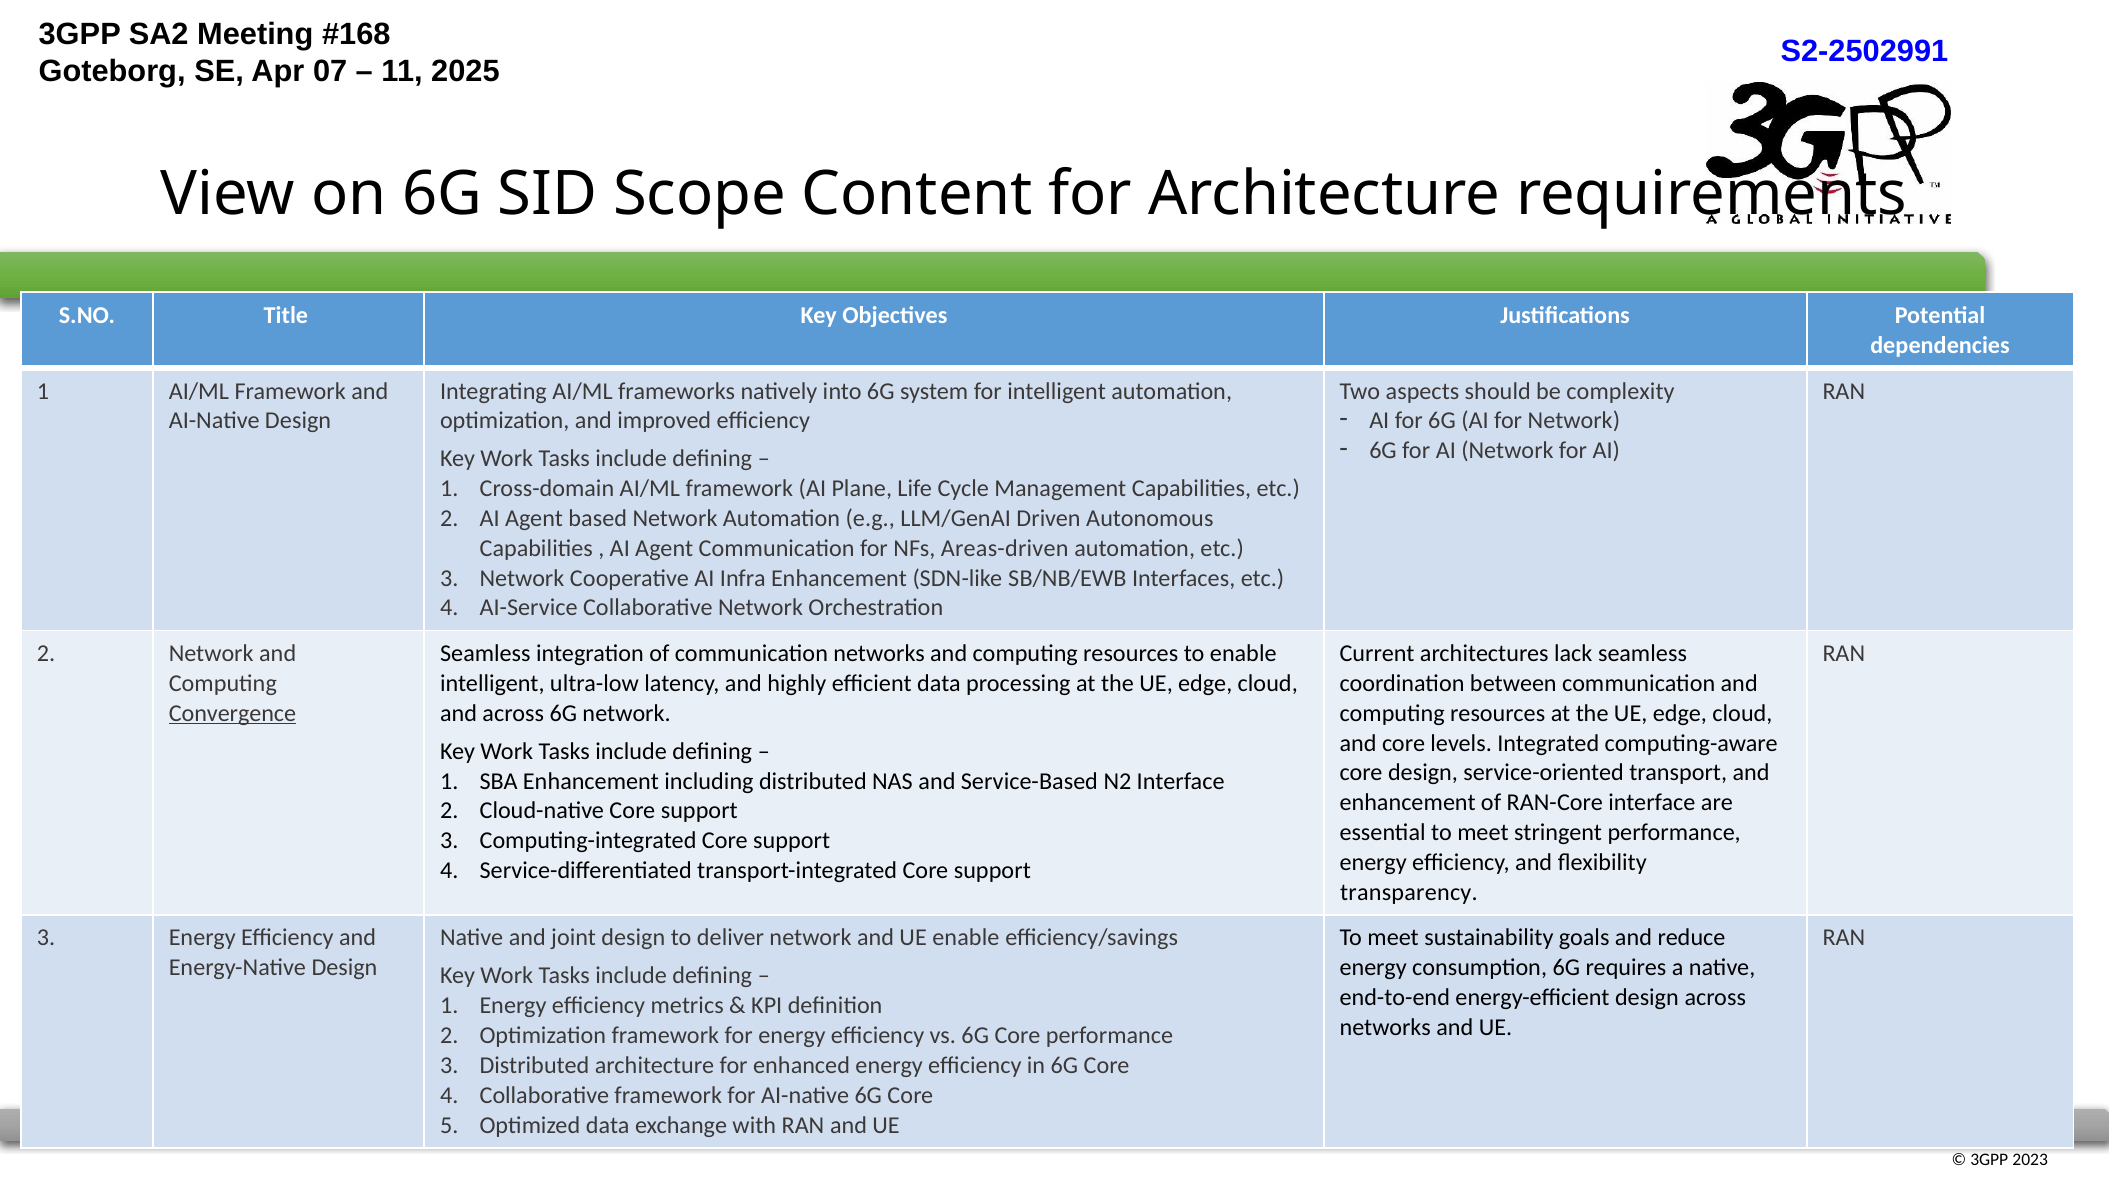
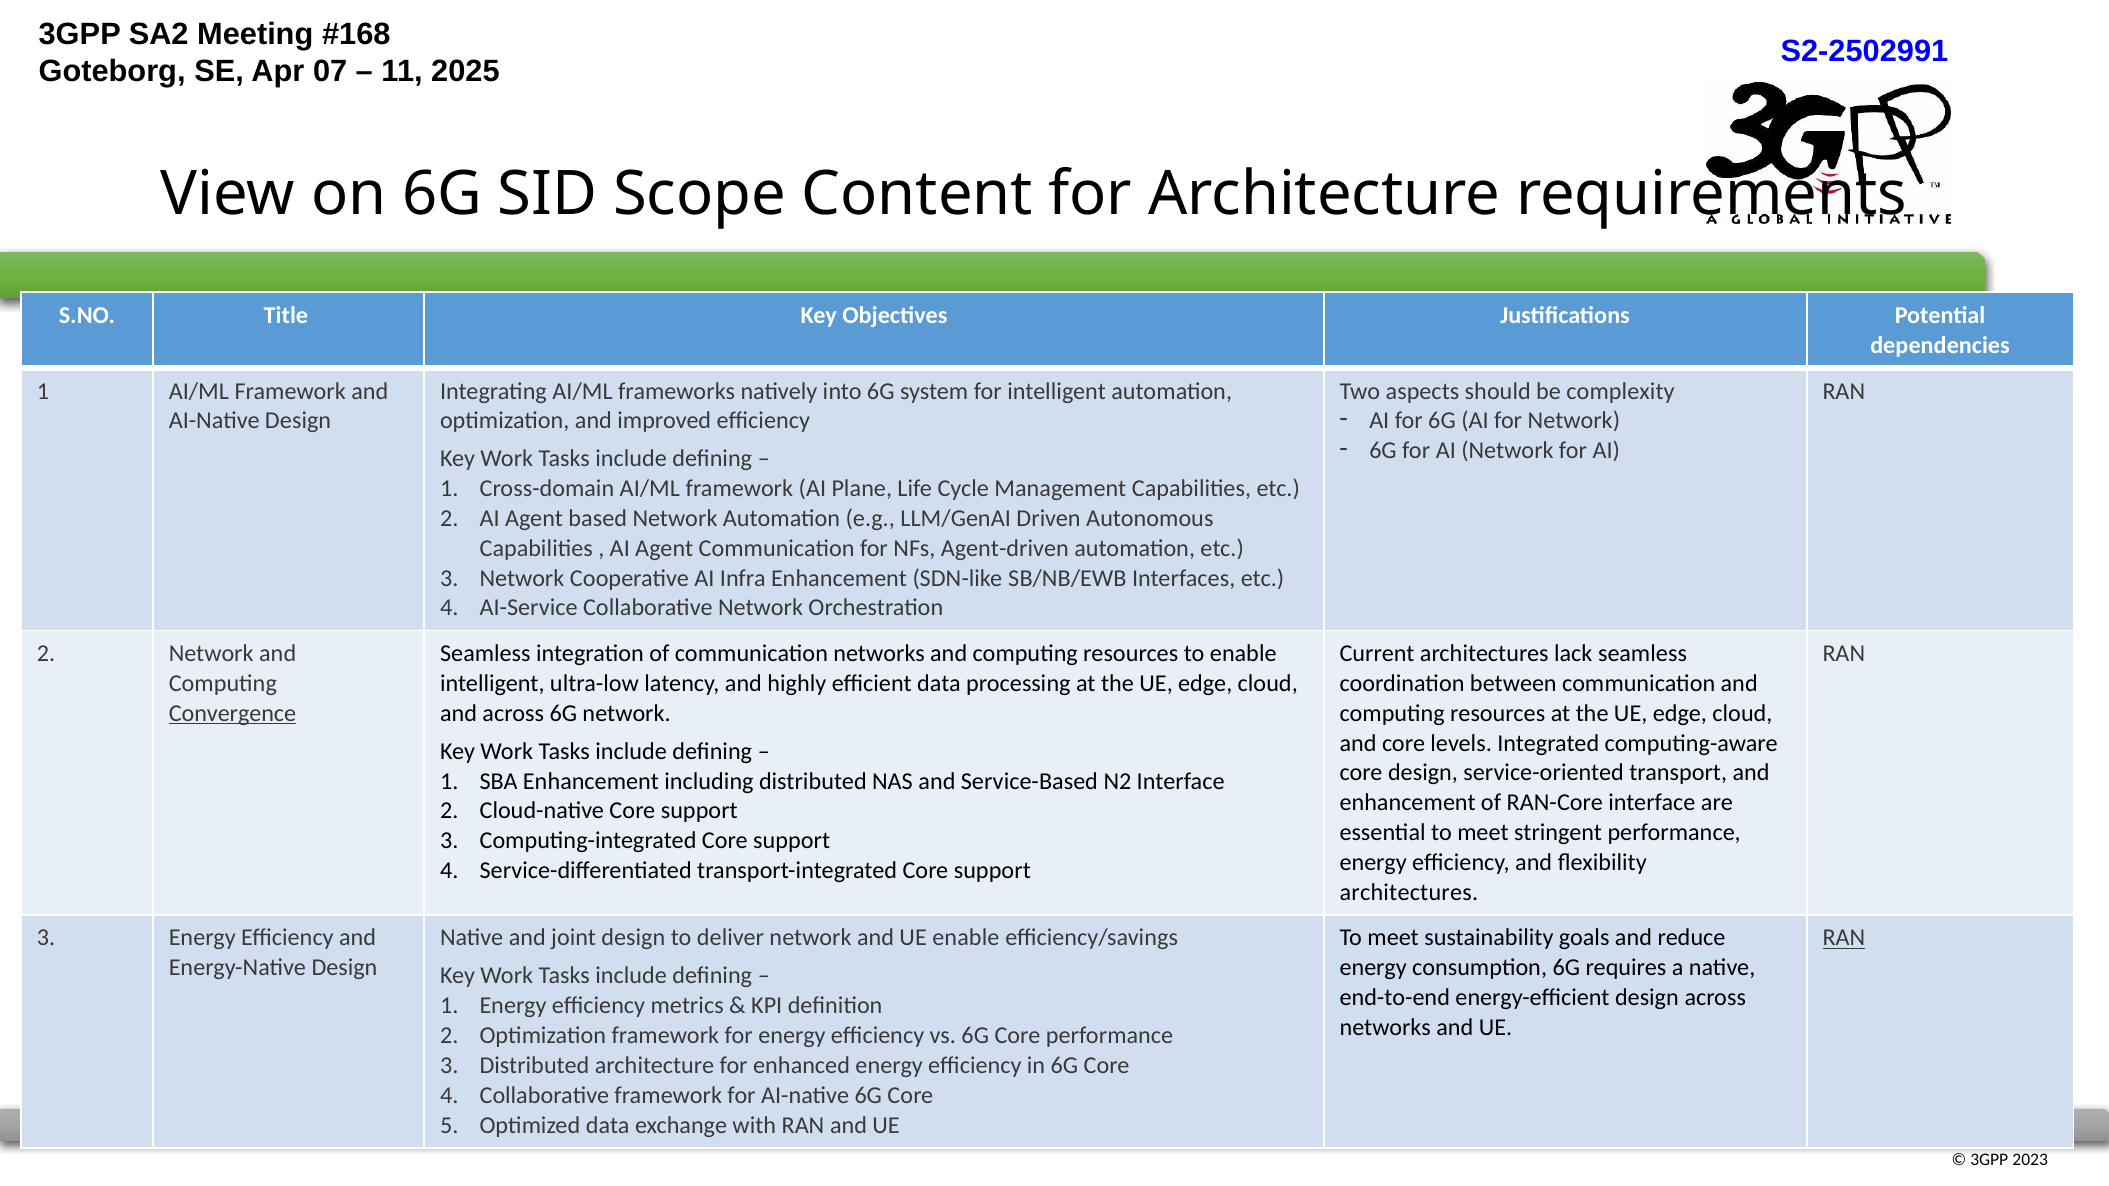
Areas-driven: Areas-driven -> Agent-driven (1005, 548)
transparency: transparency -> architectures (1409, 892)
RAN underline: none -> present (1844, 938)
